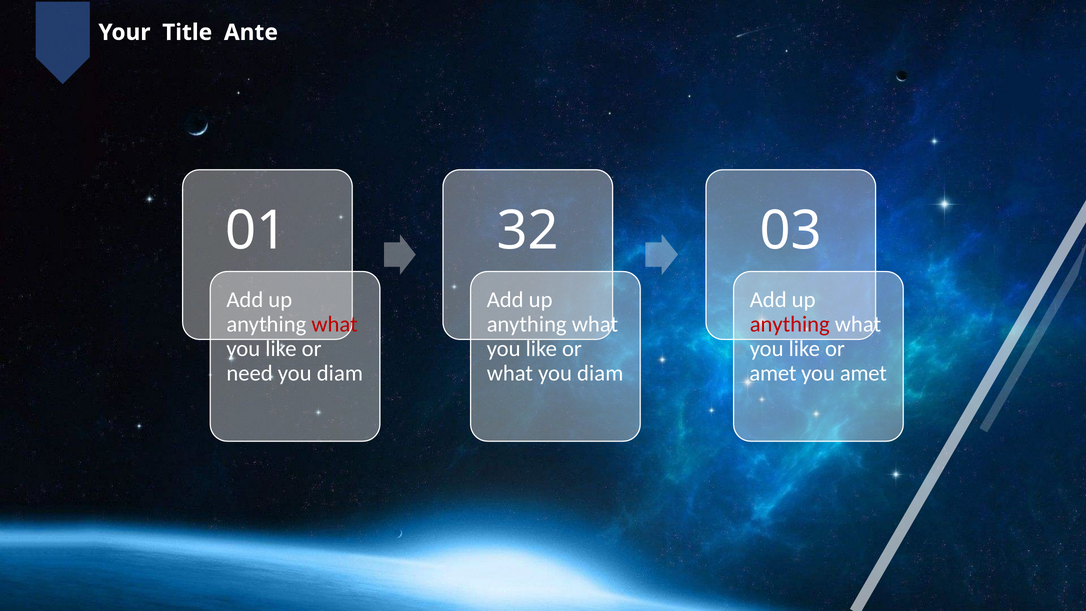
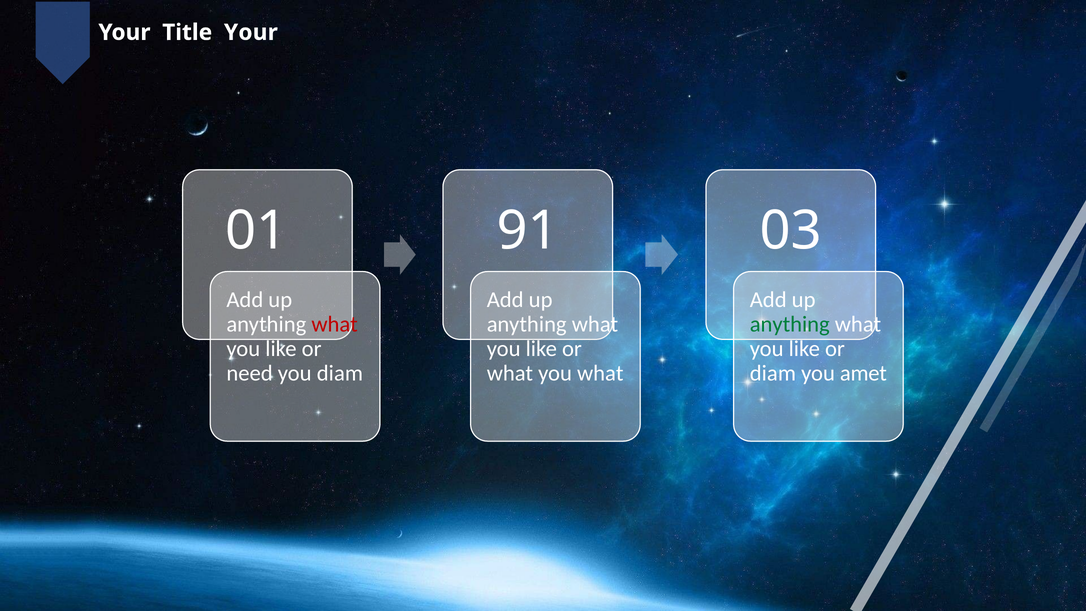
Title Ante: Ante -> Your (251, 32)
32: 32 -> 91 (528, 231)
anything colour: red -> green (790, 324)
what you diam: diam -> what (600, 373)
amet: amet -> diam (773, 373)
